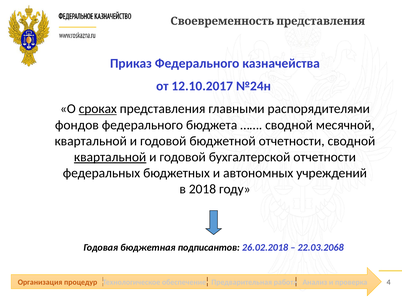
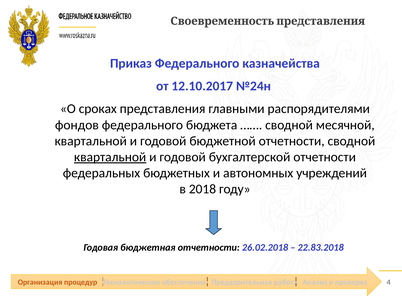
сроках underline: present -> none (98, 109)
бюджетная подписантов: подписантов -> отчетности (209, 248)
22.03.2068: 22.03.2068 -> 22.83.2018 (321, 248)
